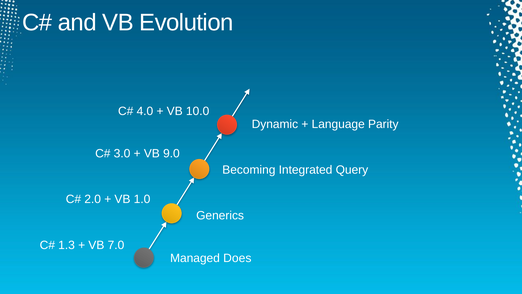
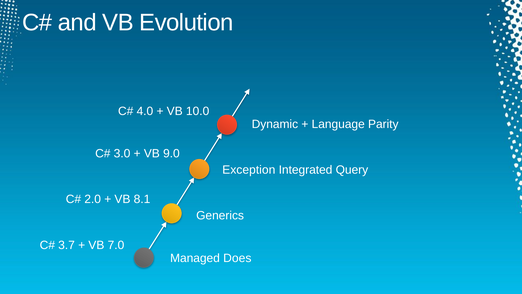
Becoming: Becoming -> Exception (249, 170)
1.0: 1.0 -> 8.1 (142, 199)
1.3: 1.3 -> 3.7 (67, 245)
